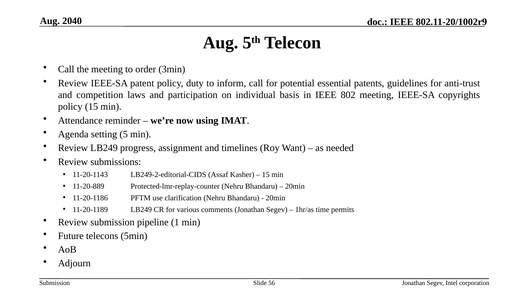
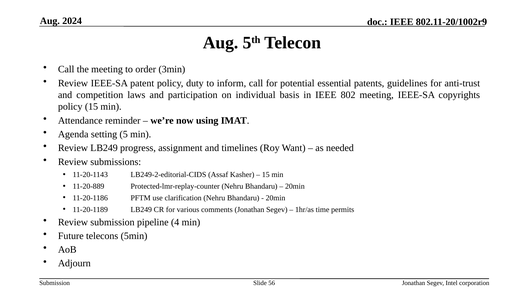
2040: 2040 -> 2024 (72, 21)
1: 1 -> 4 (175, 222)
